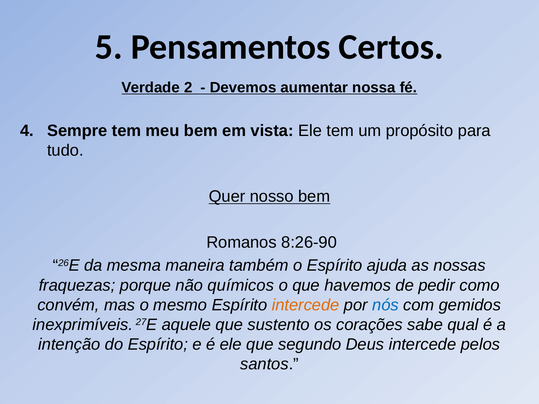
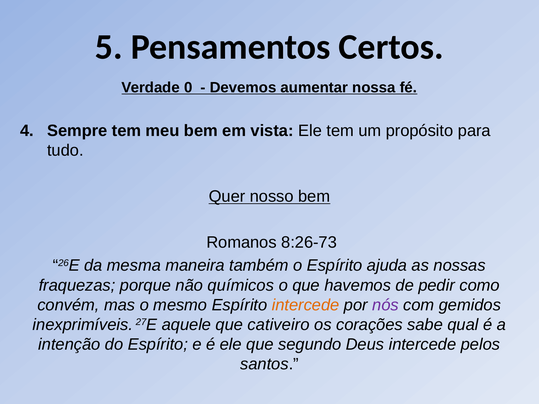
2: 2 -> 0 (188, 87)
8:26-90: 8:26-90 -> 8:26-73 (309, 243)
nós colour: blue -> purple (385, 305)
sustento: sustento -> cativeiro (279, 325)
